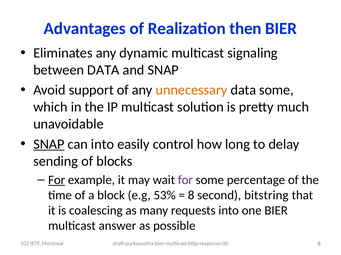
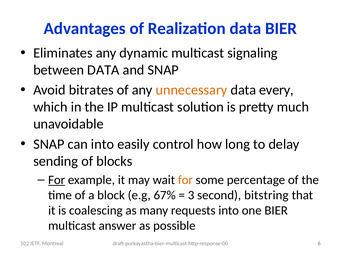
Realization then: then -> data (245, 29)
support: support -> bitrates (91, 90)
data some: some -> every (276, 90)
SNAP underline: present -> none (49, 145)
for colour: purple -> orange (185, 180)
53%: 53% -> 67% (165, 196)
8: 8 -> 3 (191, 196)
